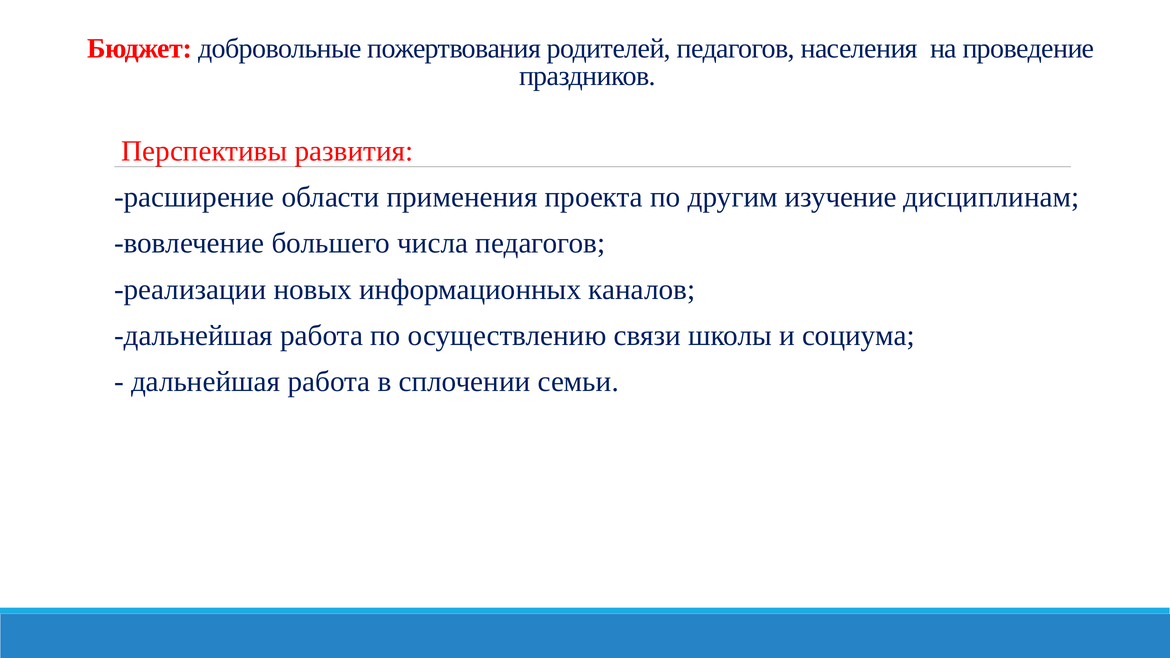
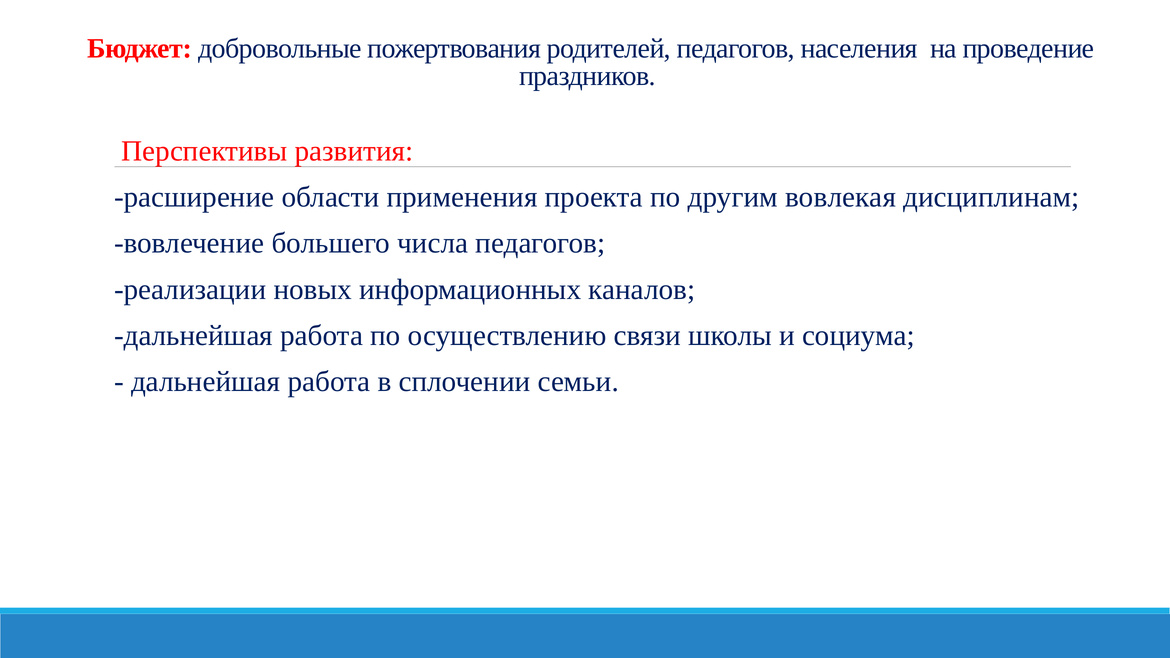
изучение: изучение -> вовлекая (840, 197)
